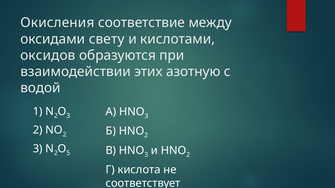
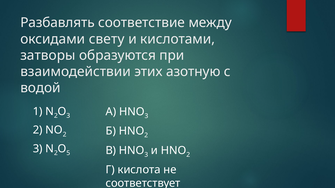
Окисления: Окисления -> Разбавлять (58, 23)
оксидов: оксидов -> затворы (48, 55)
